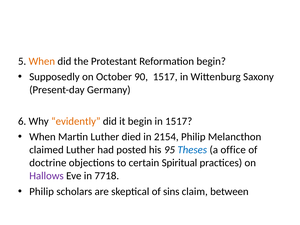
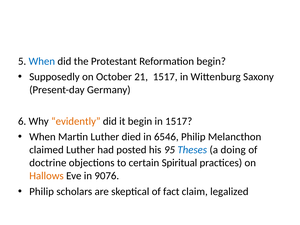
When colour: orange -> blue (42, 61)
90: 90 -> 21 (141, 77)
2154: 2154 -> 6546 (166, 137)
office: office -> doing (233, 150)
Hallows colour: purple -> orange (46, 176)
7718: 7718 -> 9076 (107, 176)
sins: sins -> fact (171, 192)
between: between -> legalized (229, 192)
